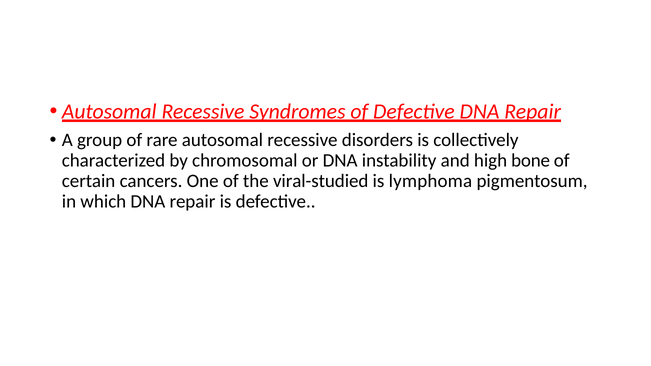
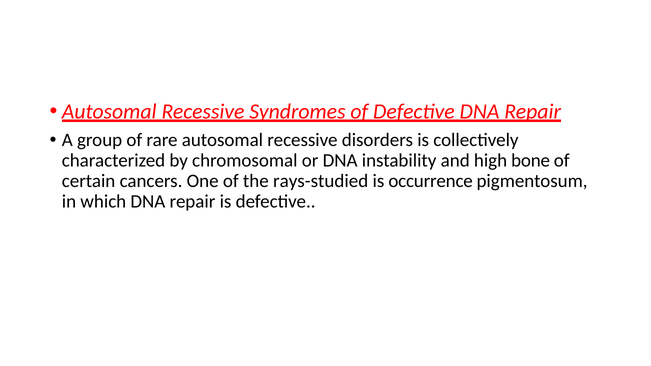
viral-studied: viral-studied -> rays-studied (321, 181)
lymphoma: lymphoma -> occurrence (431, 181)
